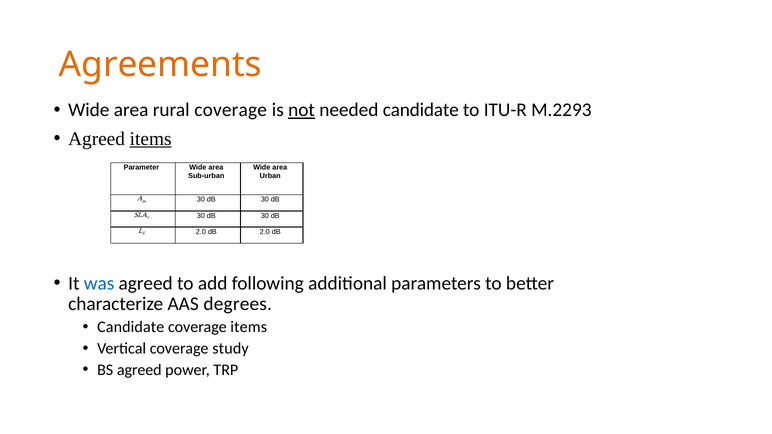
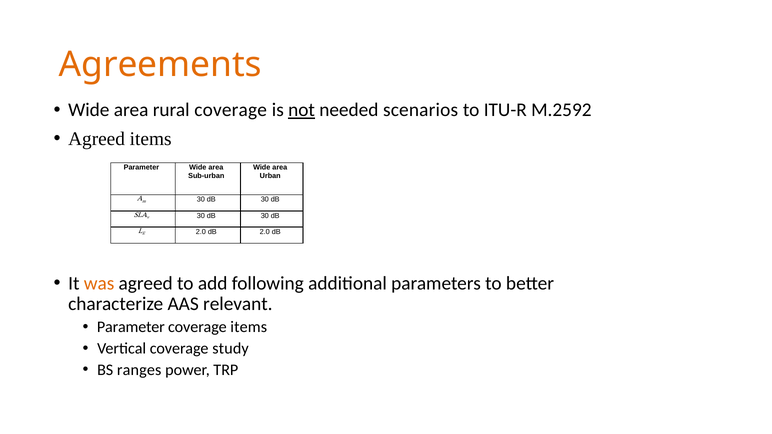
needed candidate: candidate -> scenarios (421, 110)
M.2293: M.2293 -> M.2592 (561, 110)
items underline: present -> none (151, 139)
was colour: blue -> orange (99, 283)
degrees: degrees -> relevant (238, 304)
Candidate: Candidate -> Parameter (131, 327)
BS agreed: agreed -> ranges (139, 370)
